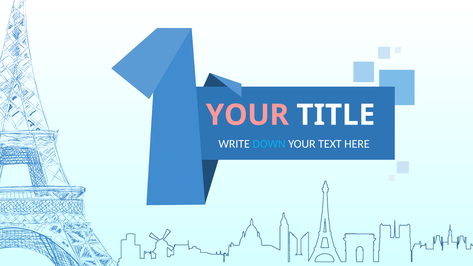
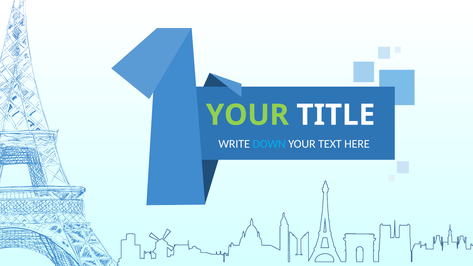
YOUR colour: pink -> light green (247, 115)
